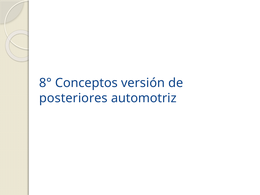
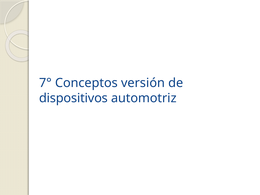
8°: 8° -> 7° (45, 83)
posteriores: posteriores -> dispositivos (73, 98)
